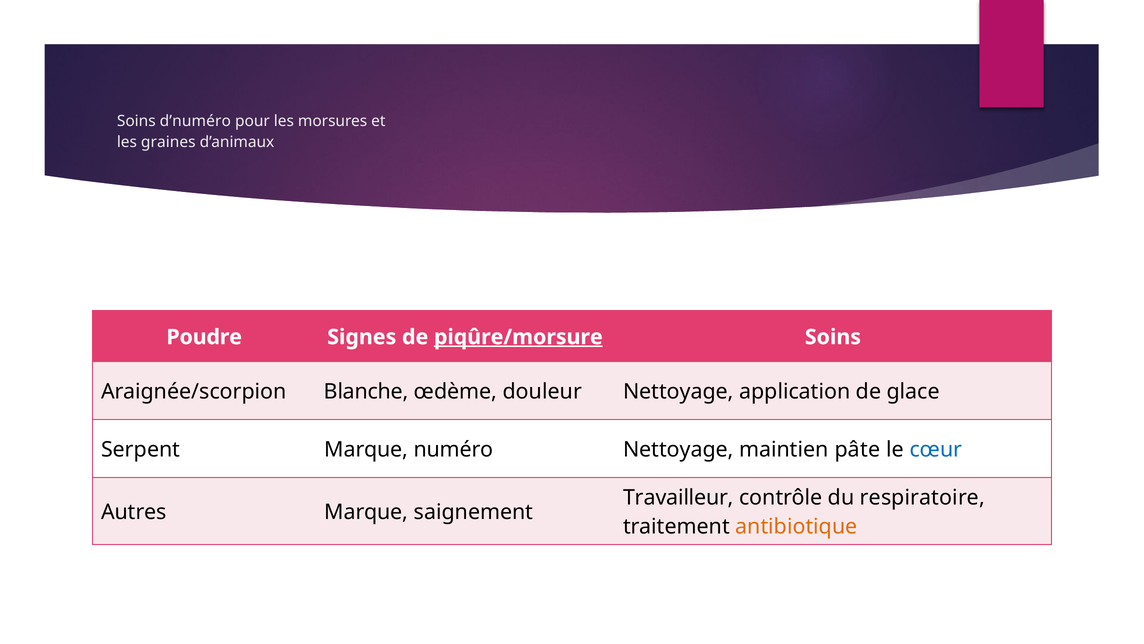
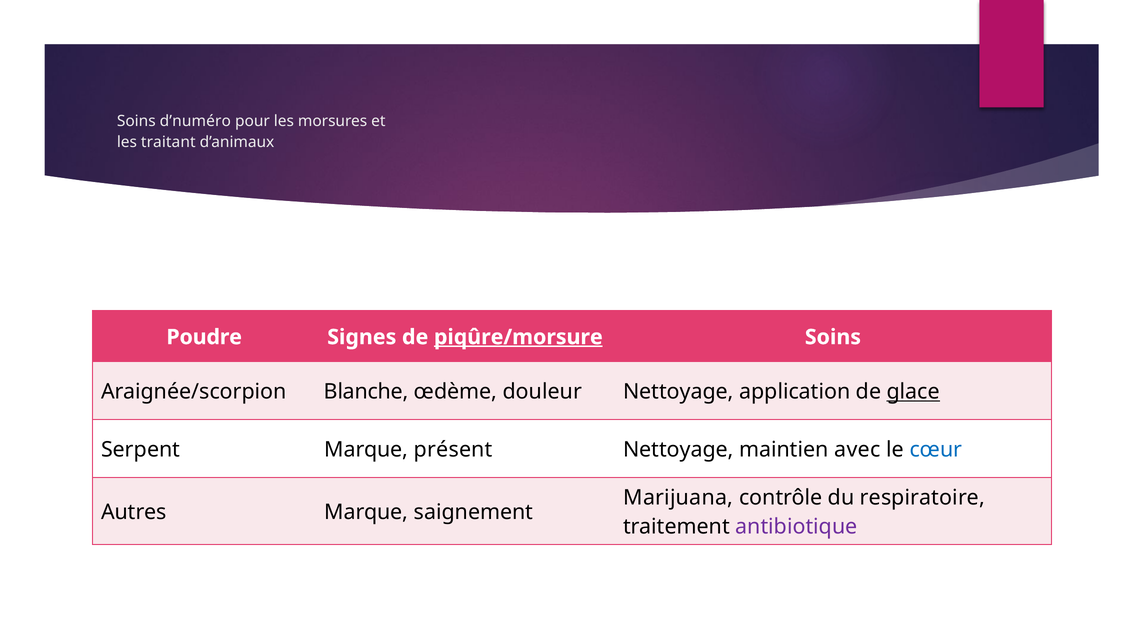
graines: graines -> traitant (168, 142)
glace underline: none -> present (913, 391)
numéro: numéro -> présent (453, 449)
pâte: pâte -> avec (857, 449)
Travailleur: Travailleur -> Marijuana (678, 497)
antibiotique colour: orange -> purple (796, 526)
